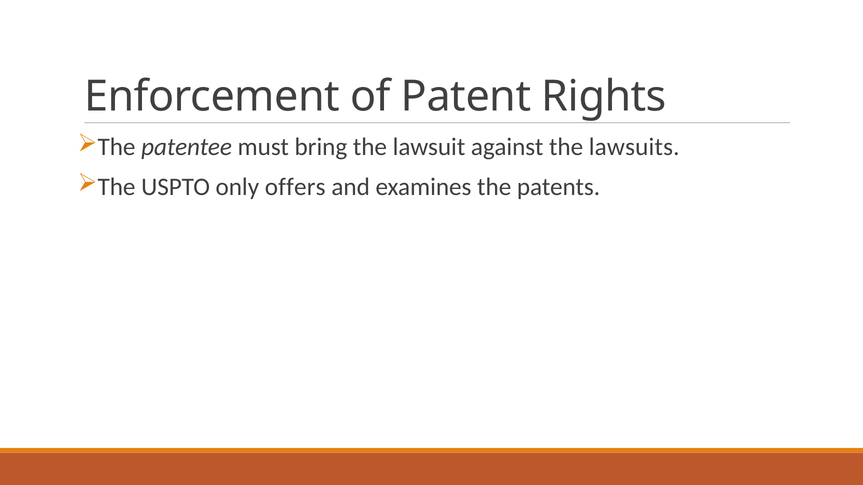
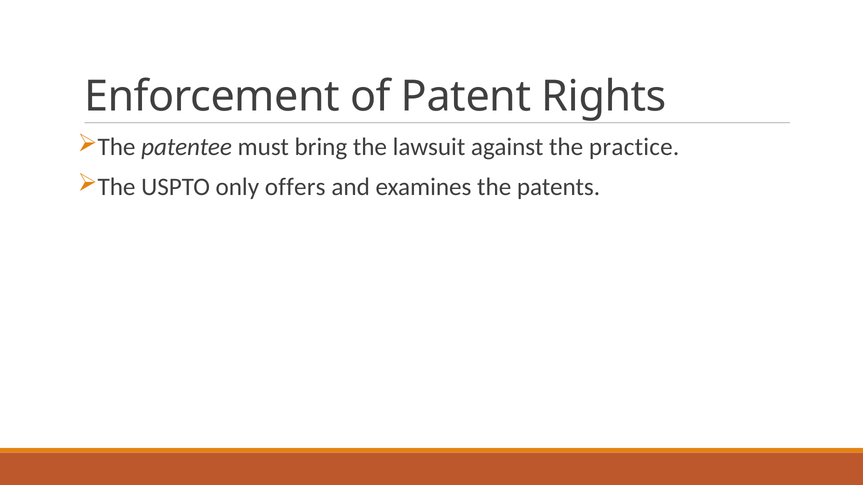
lawsuits: lawsuits -> practice (634, 147)
